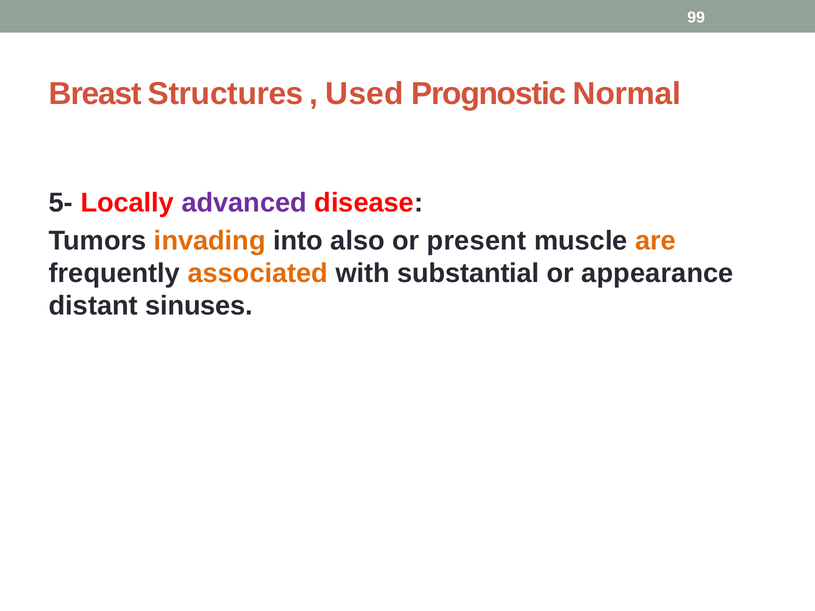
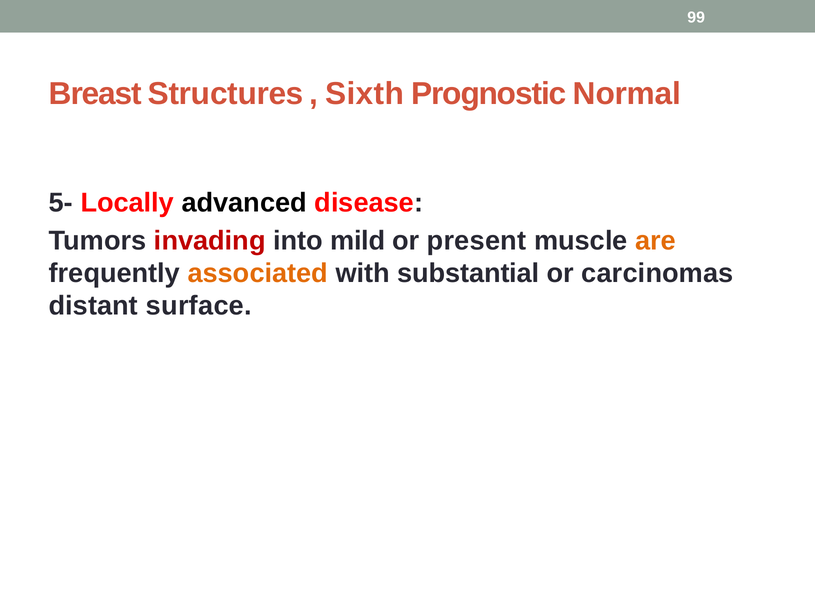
Used: Used -> Sixth (365, 94)
advanced colour: purple -> black (244, 203)
invading colour: orange -> red (210, 241)
also: also -> mild (358, 241)
appearance: appearance -> carcinomas (657, 274)
sinuses: sinuses -> surface (199, 306)
